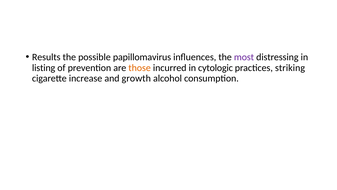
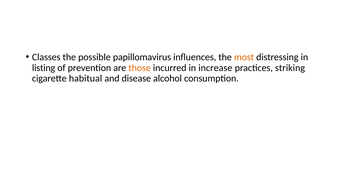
Results: Results -> Classes (46, 57)
most colour: purple -> orange (244, 57)
cytologic: cytologic -> increase (215, 68)
increase: increase -> habitual (86, 78)
growth: growth -> disease (136, 78)
